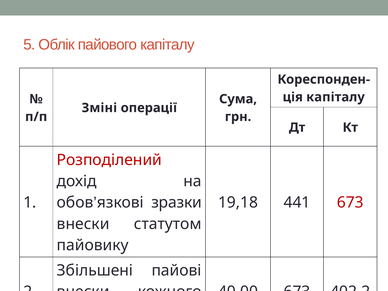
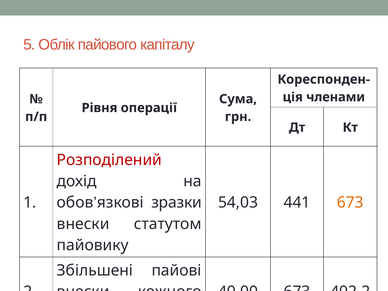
капіталу: капіталу -> членами (336, 97)
Зміні: Зміні -> Рівня (99, 108)
19,18: 19,18 -> 54,03 (238, 203)
673 colour: red -> orange (350, 203)
